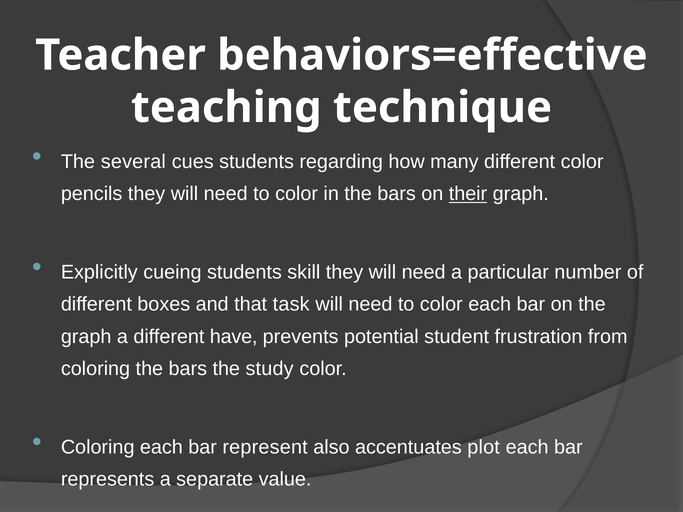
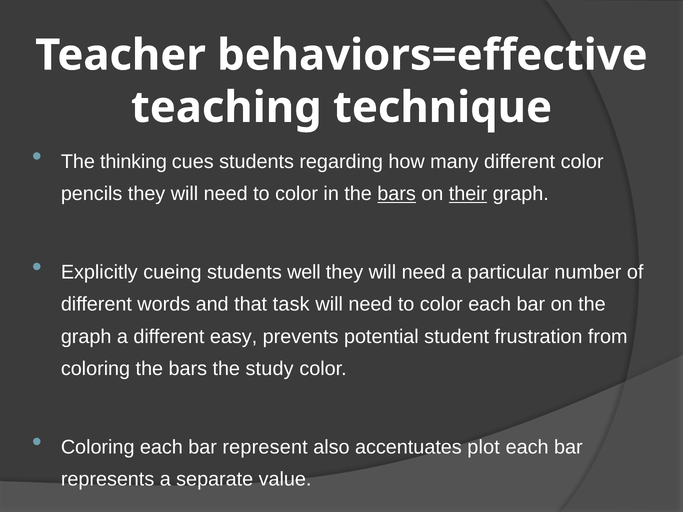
several: several -> thinking (134, 162)
bars underline: none -> present (397, 194)
skill: skill -> well (304, 272)
boxes: boxes -> words (164, 304)
have: have -> easy (234, 337)
